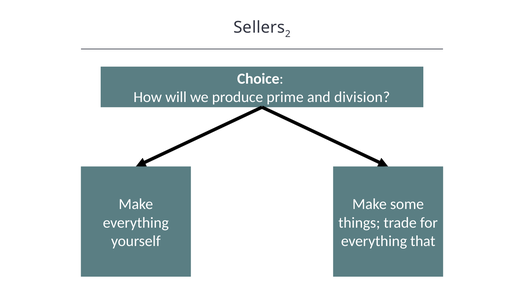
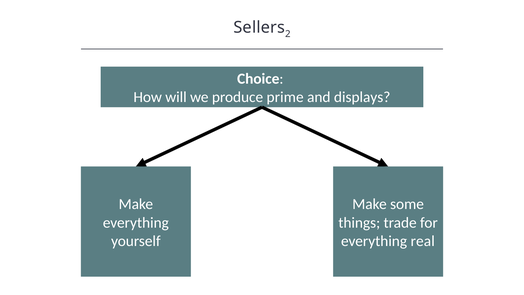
division: division -> displays (362, 97)
that: that -> real (423, 241)
